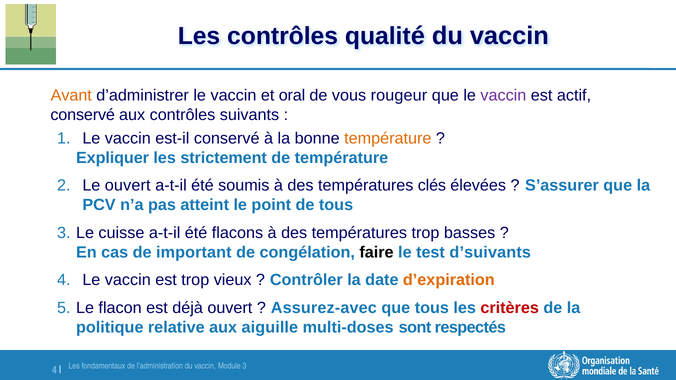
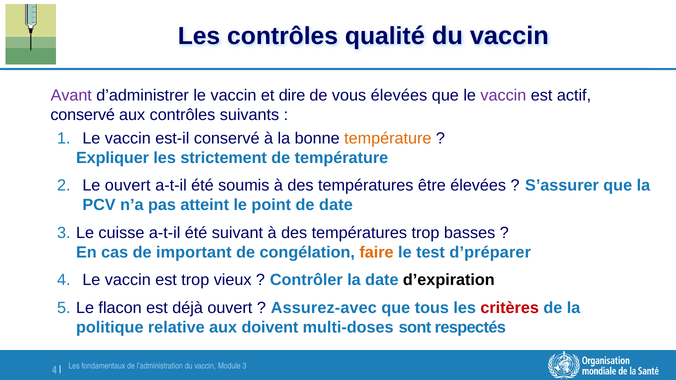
Avant colour: orange -> purple (71, 95)
oral: oral -> dire (292, 95)
vous rougeur: rougeur -> élevées (399, 95)
clés: clés -> être (432, 186)
de tous: tous -> date (336, 205)
flacons: flacons -> suivant (237, 233)
faire colour: black -> orange (377, 252)
d’suivants: d’suivants -> d’préparer (490, 252)
d’expiration colour: orange -> black (449, 280)
aiguille: aiguille -> doivent (270, 328)
